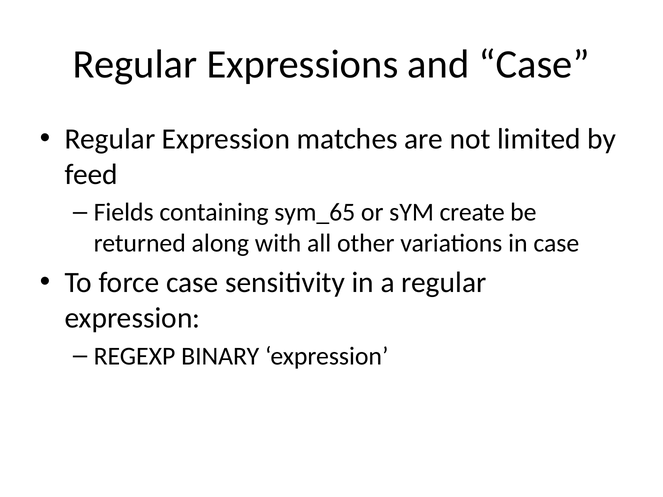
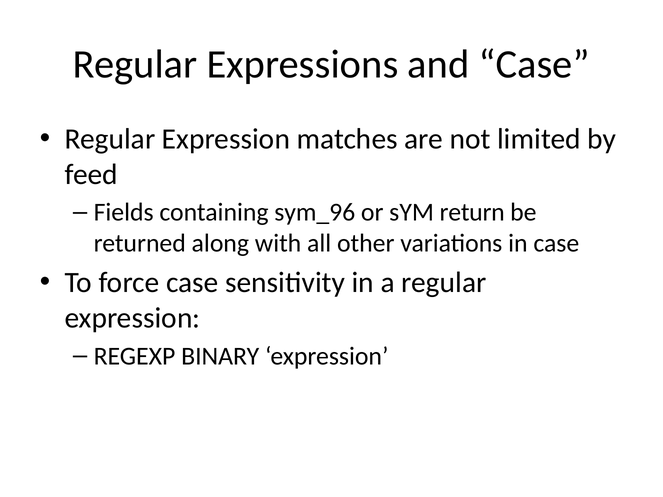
sym_65: sym_65 -> sym_96 (315, 213)
create: create -> return (472, 213)
